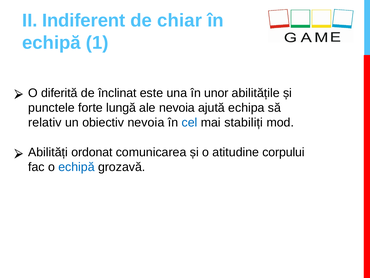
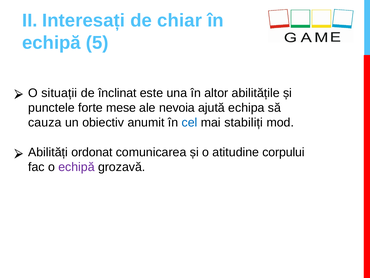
Indiferent: Indiferent -> Interesați (84, 20)
1: 1 -> 5 (97, 43)
diferită: diferită -> situații (59, 93)
unor: unor -> altor (216, 93)
lungă: lungă -> mese (121, 108)
relativ: relativ -> cauza (45, 122)
obiectiv nevoia: nevoia -> anumit (146, 122)
echipă colour: blue -> purple (76, 167)
